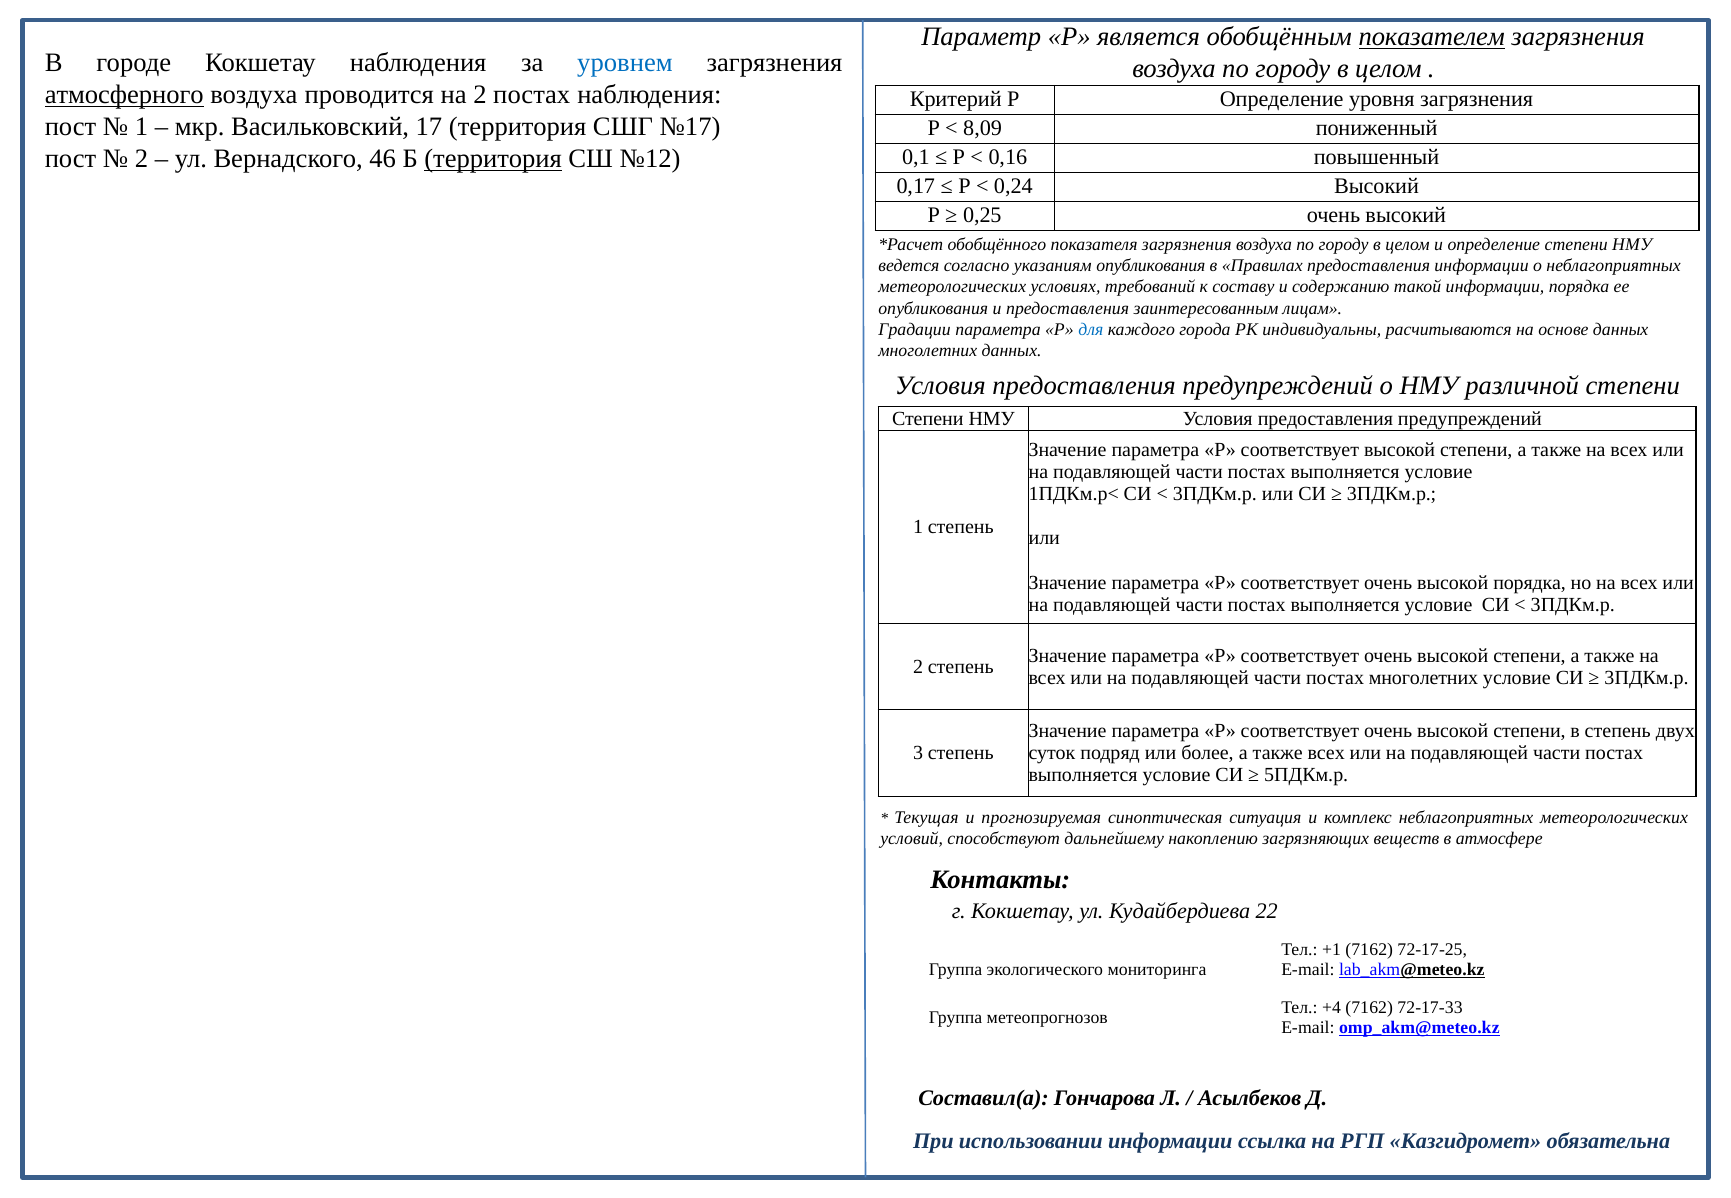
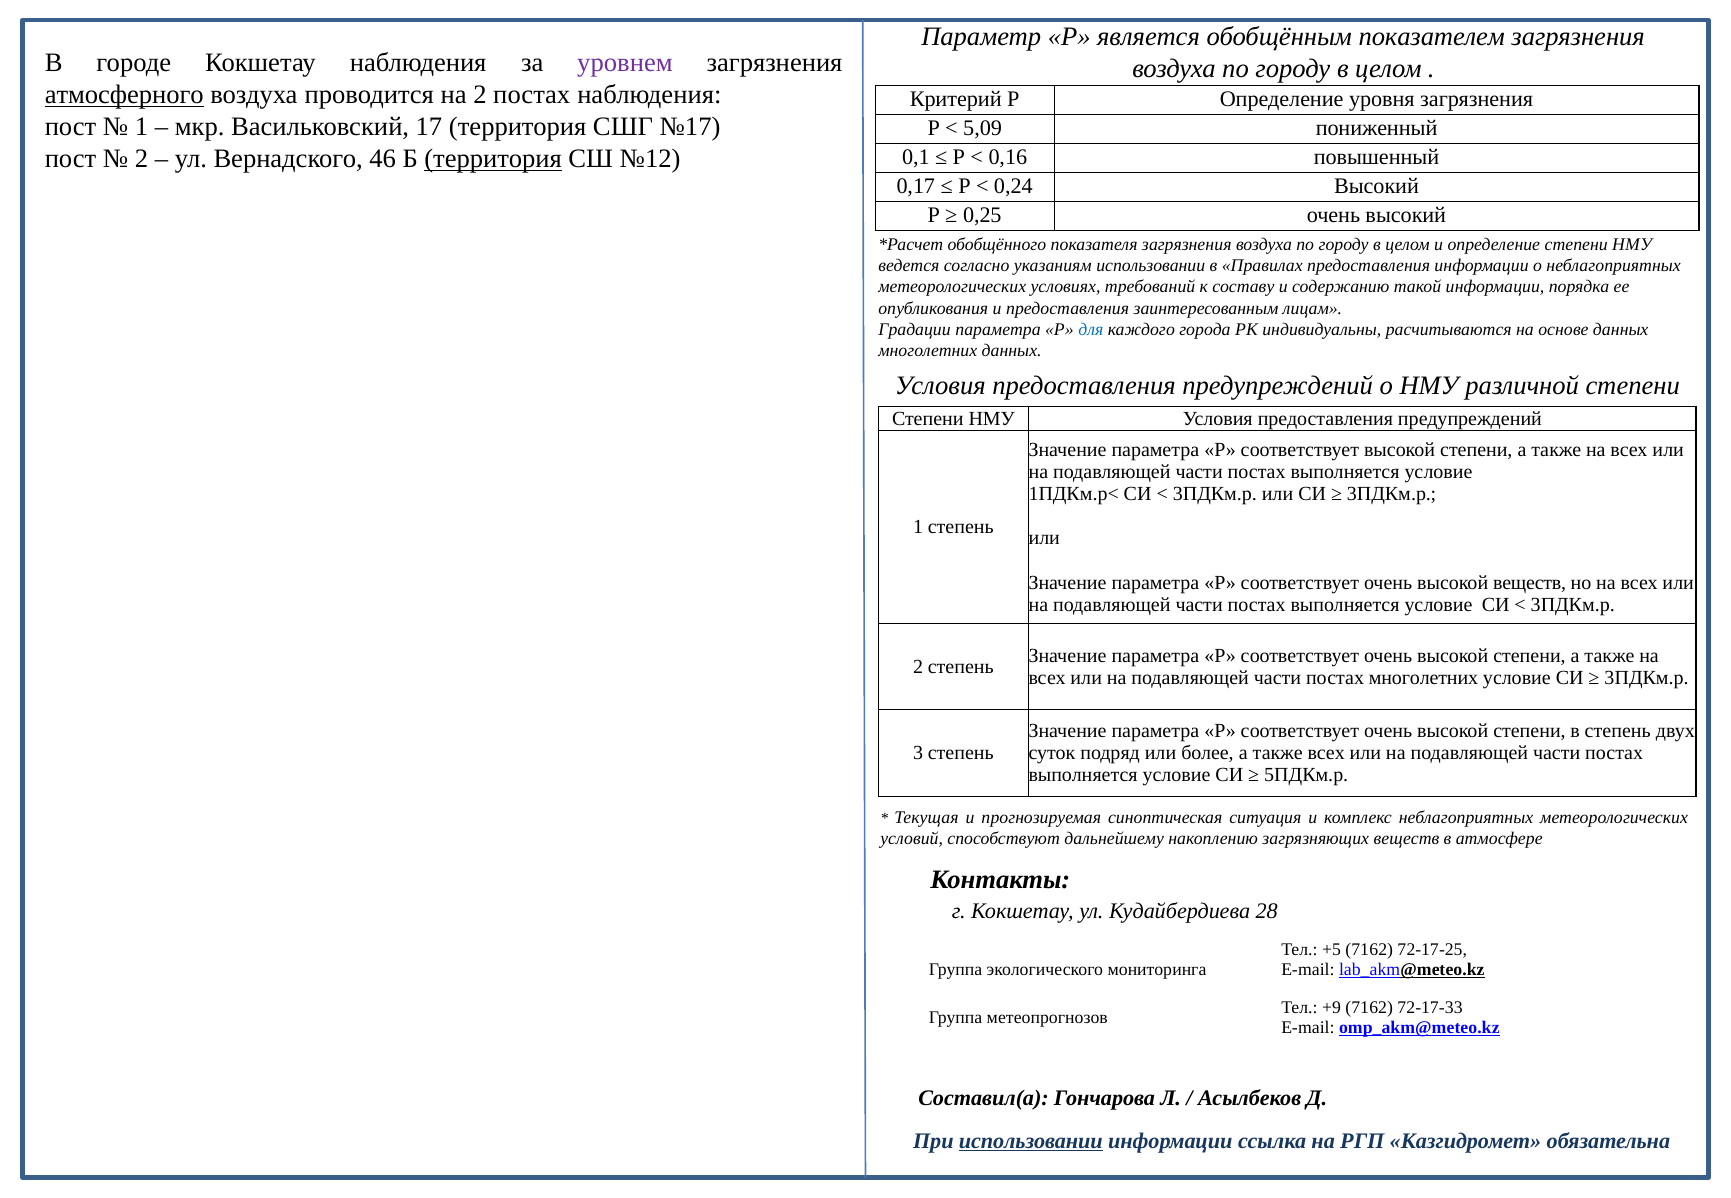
показателем underline: present -> none (1432, 37)
уровнем colour: blue -> purple (625, 63)
8,09: 8,09 -> 5,09 (983, 129)
указаниям опубликования: опубликования -> использовании (1151, 266)
высокой порядка: порядка -> веществ (1530, 583)
22: 22 -> 28 (1267, 911)
+1: +1 -> +5 (1331, 950)
+4: +4 -> +9 (1331, 1008)
использовании underline: none -> present (1031, 1141)
